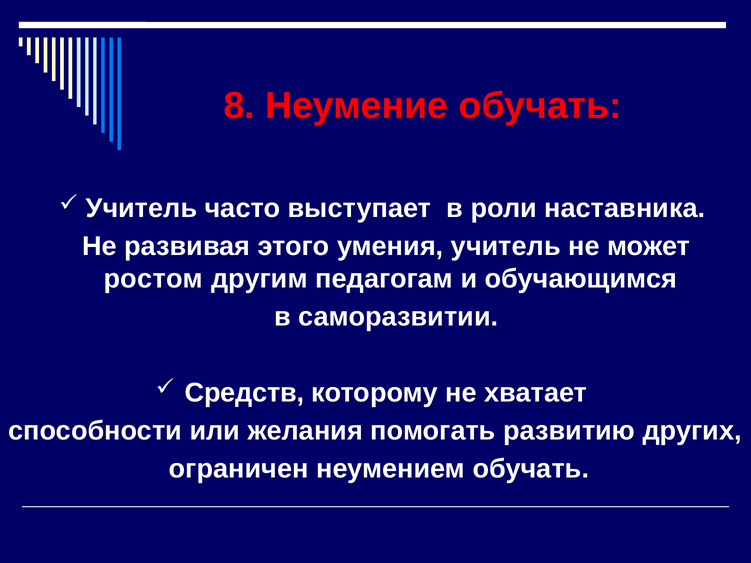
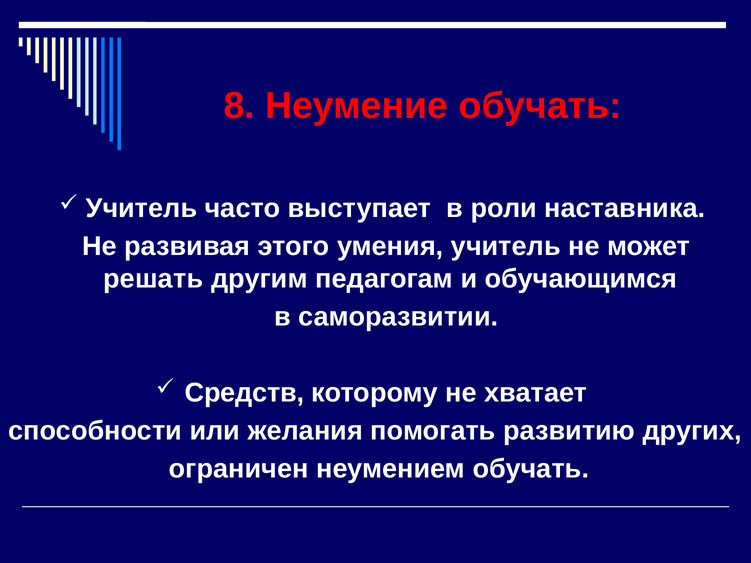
ростом: ростом -> решать (153, 279)
